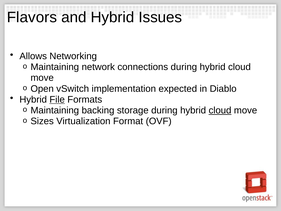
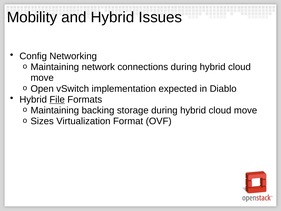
Flavors: Flavors -> Mobility (32, 17)
Allows: Allows -> Config (33, 56)
cloud underline: present -> none (220, 110)
